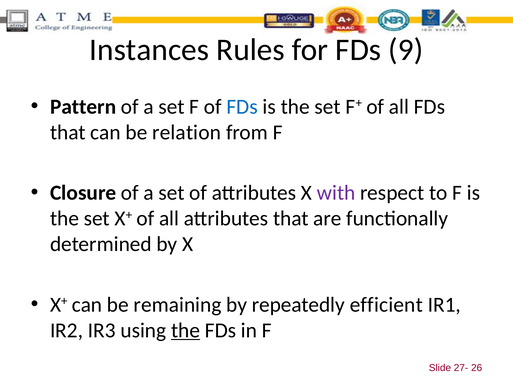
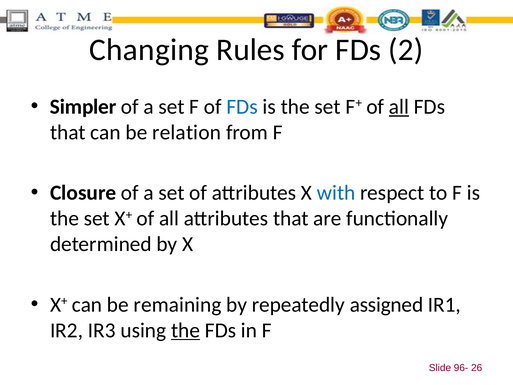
Instances: Instances -> Changing (149, 50)
9: 9 -> 2 (406, 50)
Pattern: Pattern -> Simpler (83, 107)
all underline: none -> present (399, 107)
with colour: purple -> blue (336, 193)
efficient: efficient -> assigned (387, 304)
27-: 27- -> 96- (461, 368)
